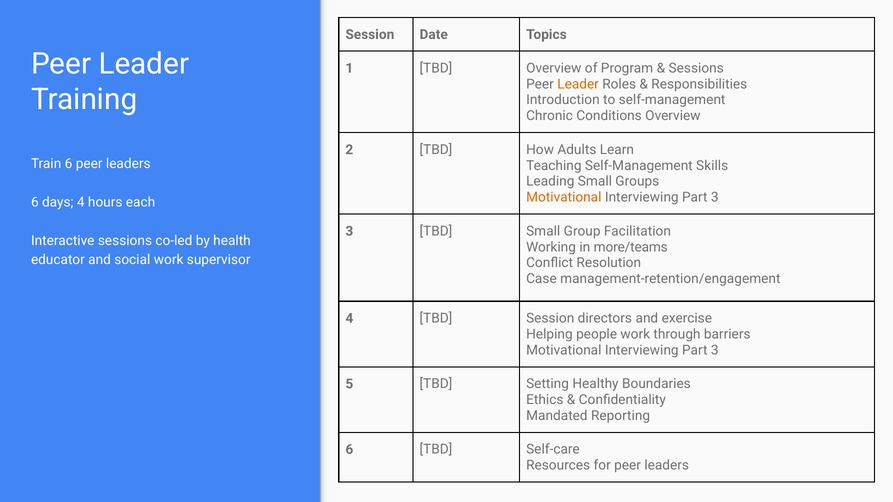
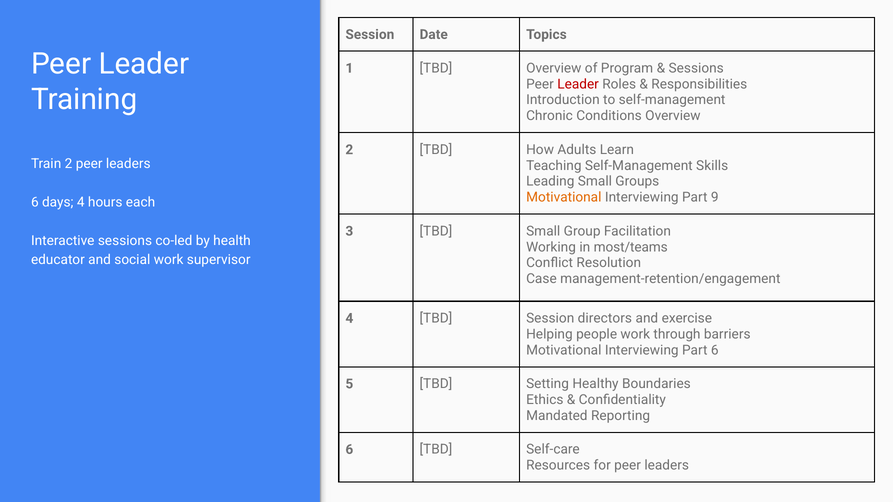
Leader colour: orange -> red (578, 84)
Train 6: 6 -> 2 (68, 164)
3: 3 -> 9 (715, 198)
more/teams: more/teams -> most/teams (631, 247)
3: 3 -> 6 (715, 350)
